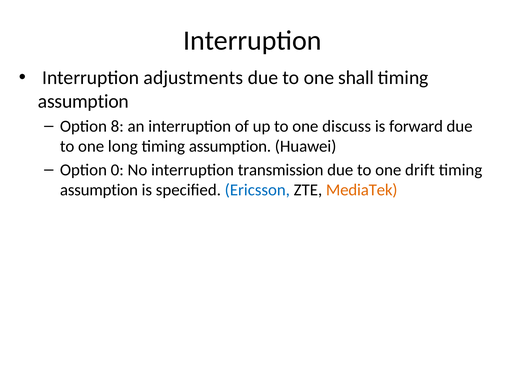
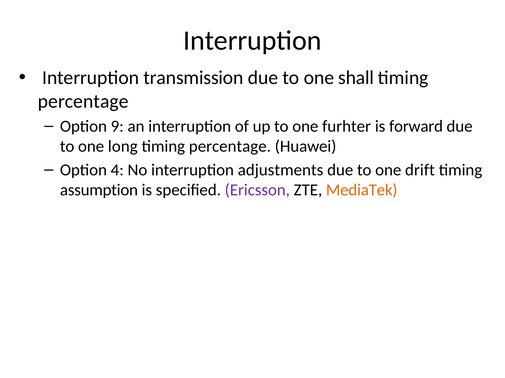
adjustments: adjustments -> transmission (194, 78)
assumption: assumption -> percentage (83, 101)
8: 8 -> 9 (117, 126)
discuss: discuss -> furhter (347, 126)
assumption: assumption -> percentage (230, 147)
0: 0 -> 4 (117, 170)
transmission: transmission -> adjustments (281, 170)
Ericsson colour: blue -> purple (257, 190)
